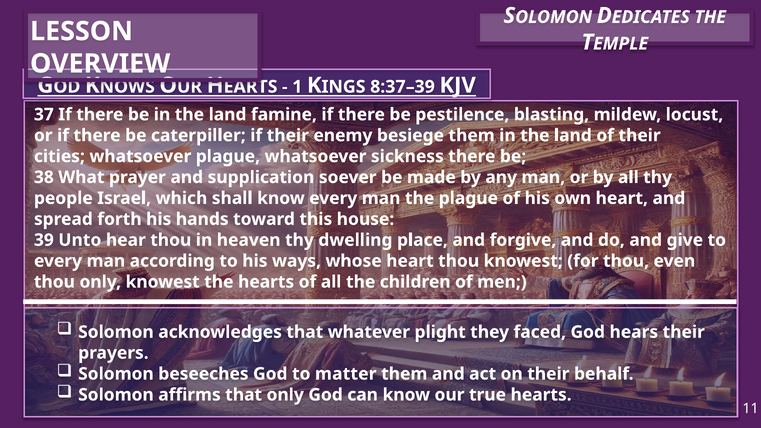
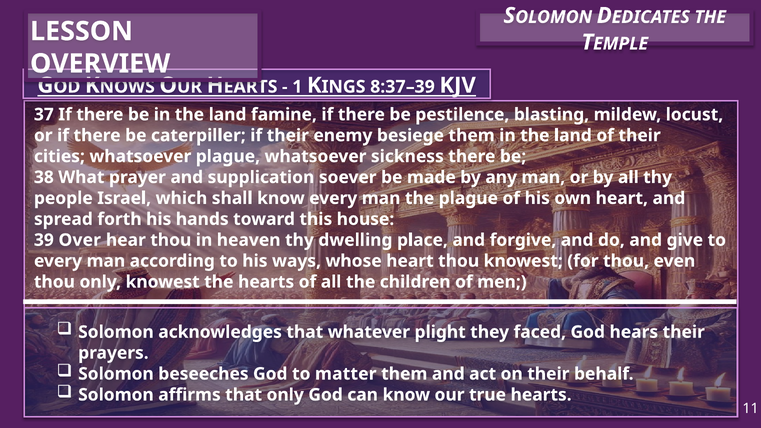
Unto: Unto -> Over (80, 240)
